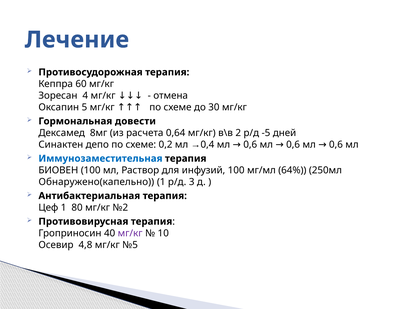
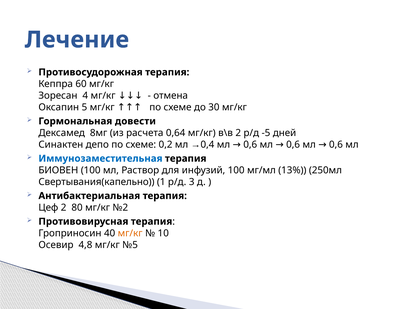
64%: 64% -> 13% (292, 171)
Обнаружено(капельно: Обнаружено(капельно -> Свертывания(капельно (96, 182)
Цеф 1: 1 -> 2 (64, 208)
мг/кг colour: purple -> orange (130, 234)
